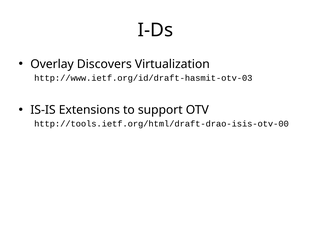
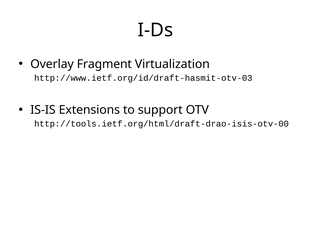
Discovers: Discovers -> Fragment (104, 64)
